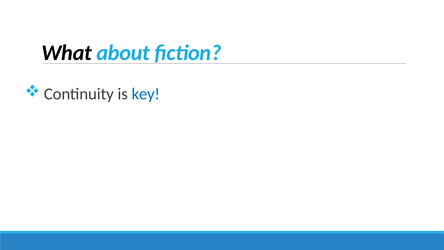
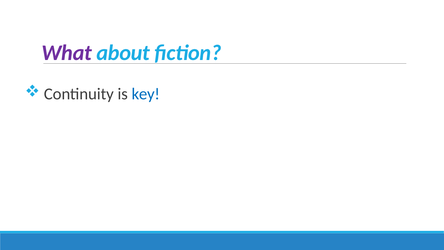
What colour: black -> purple (67, 53)
